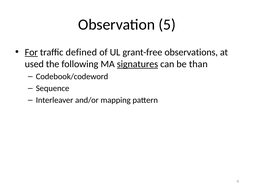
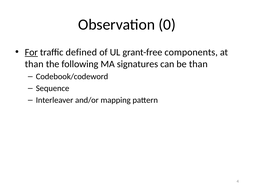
5: 5 -> 0 (167, 25)
observations: observations -> components (191, 52)
used: used -> than (34, 64)
signatures underline: present -> none (138, 64)
